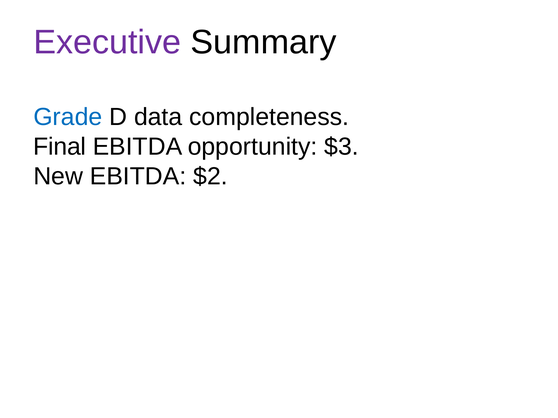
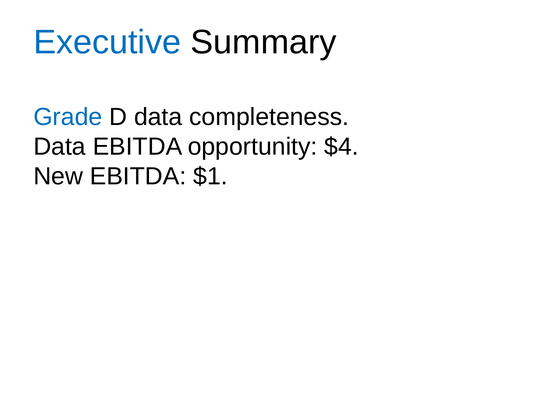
Executive colour: purple -> blue (107, 42)
Final: Final -> Data (60, 147)
$3: $3 -> $4 (341, 147)
$2: $2 -> $1 (211, 177)
